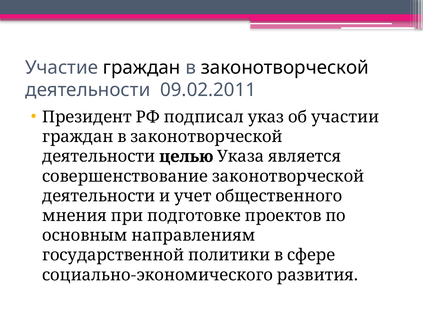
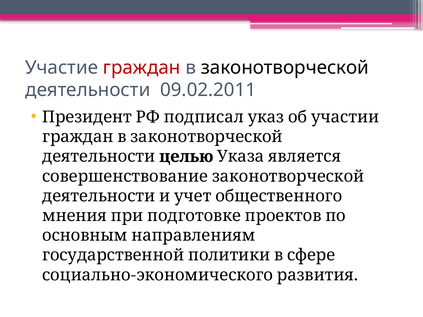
граждан colour: black -> red (142, 68)
